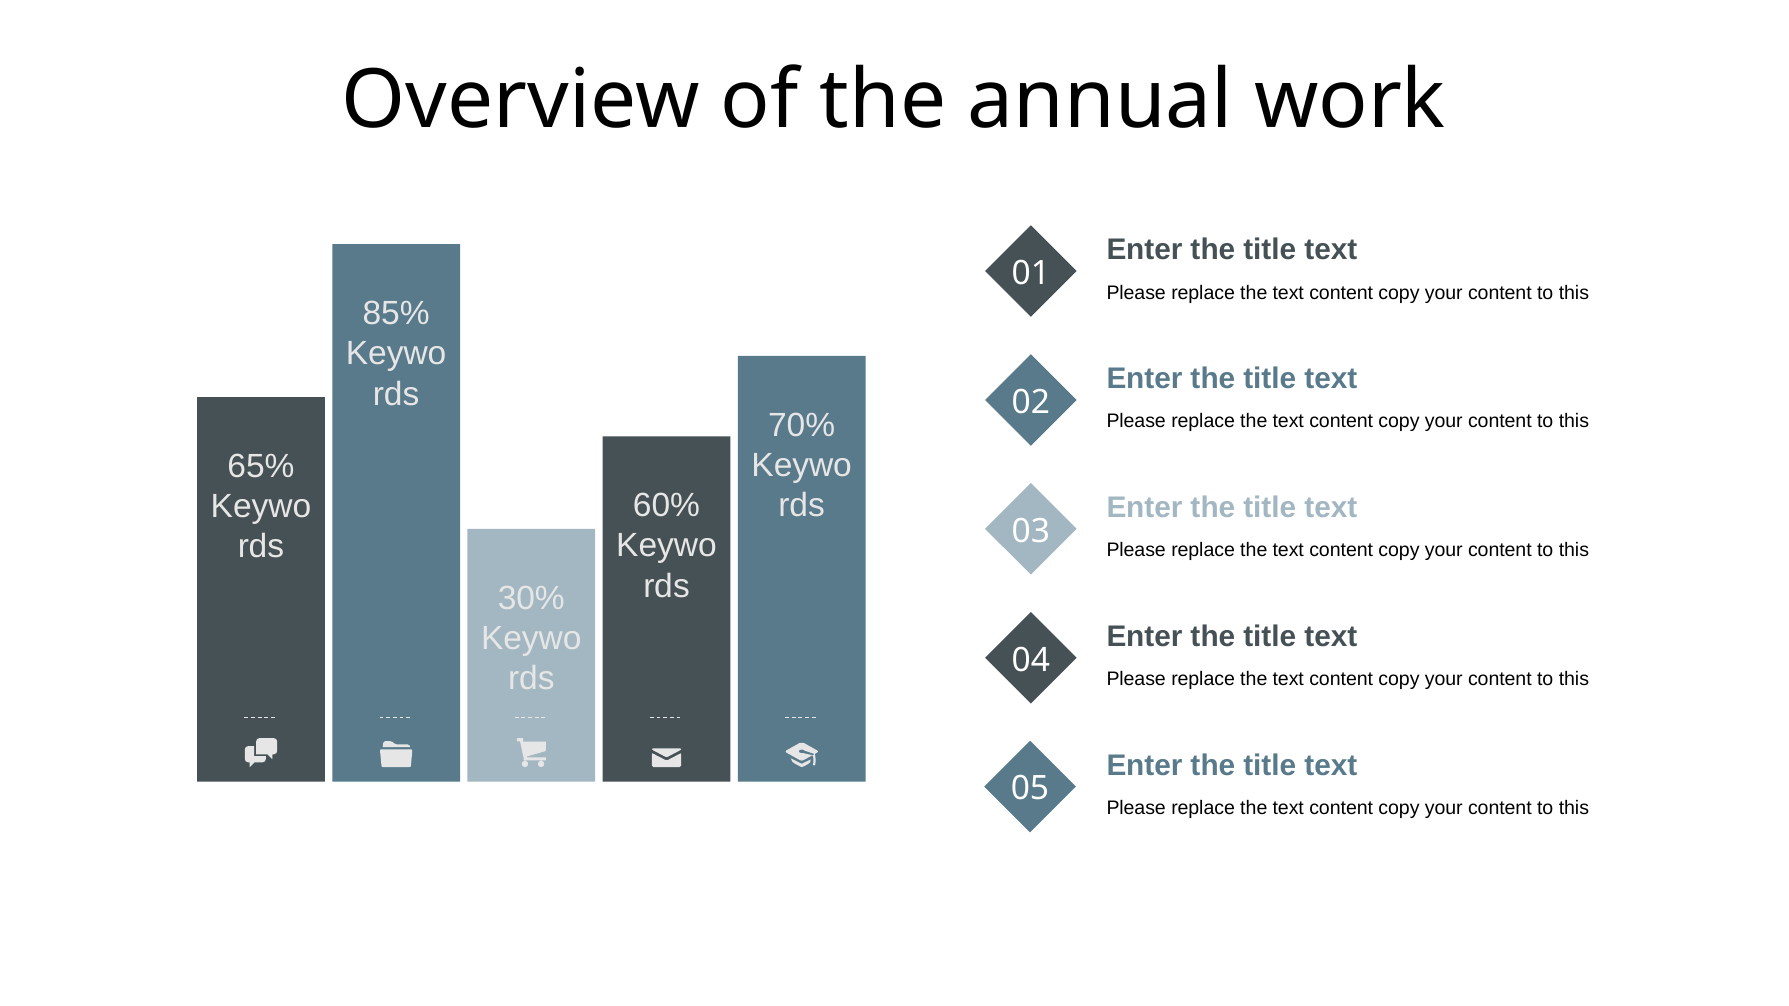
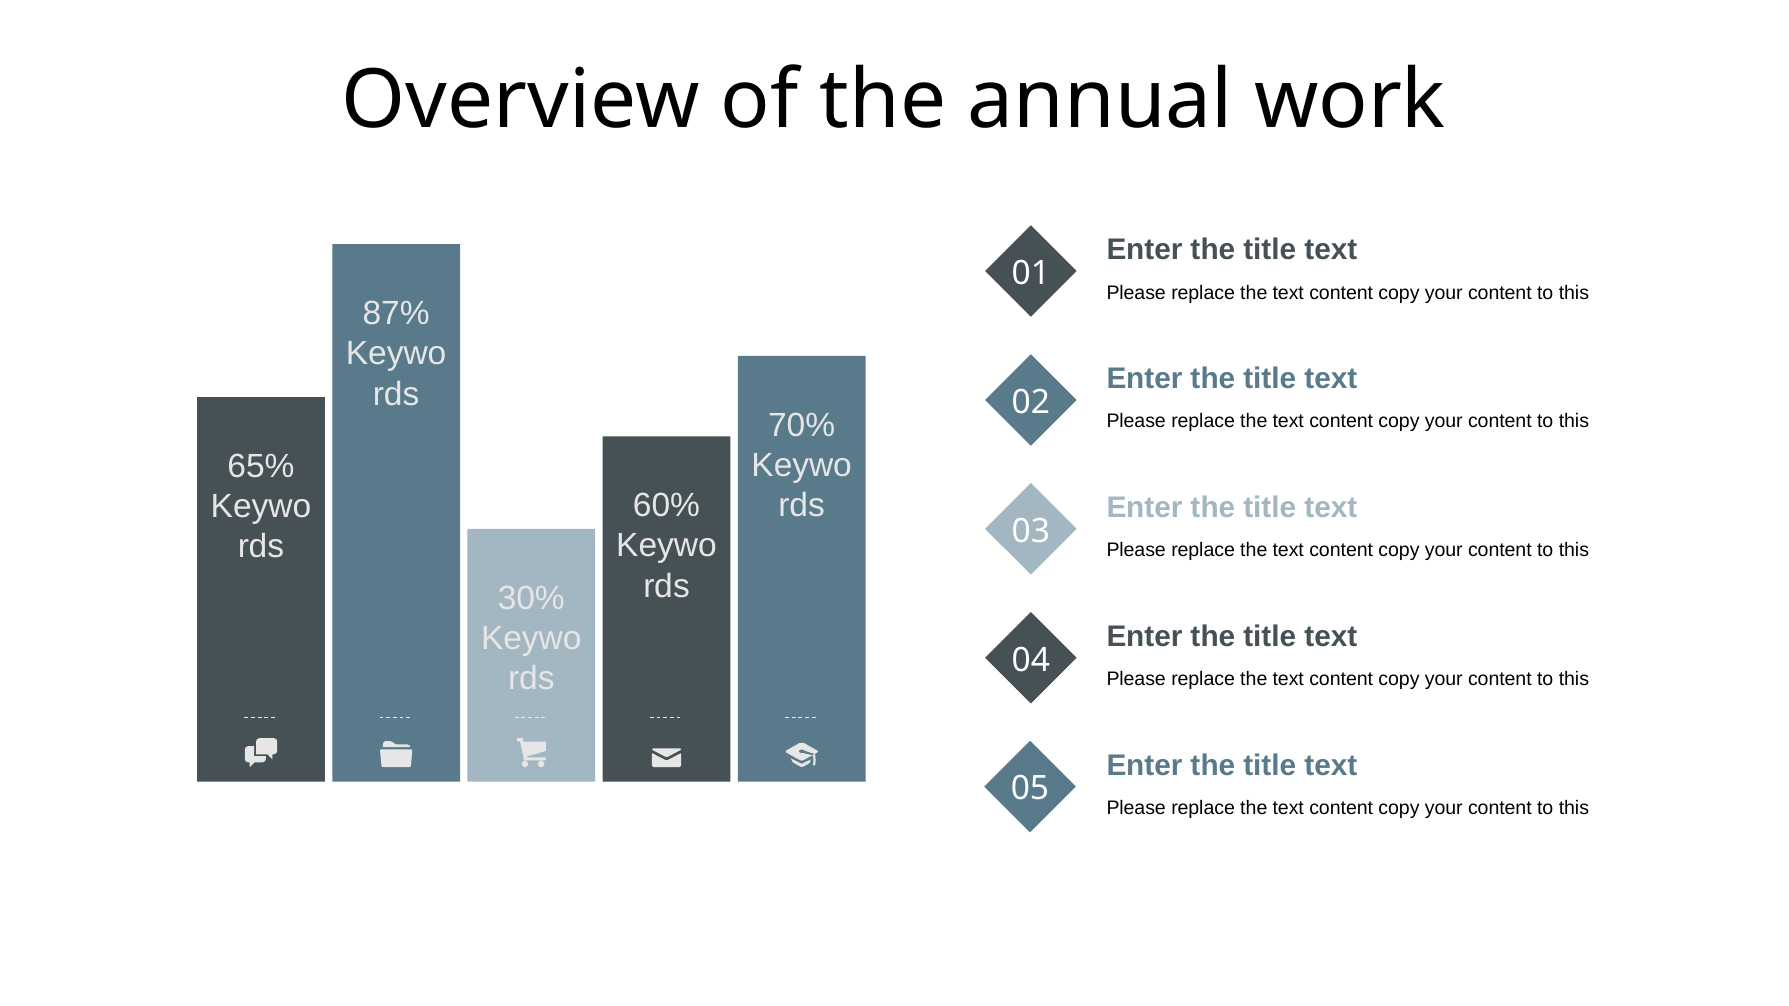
85%: 85% -> 87% (396, 314)
